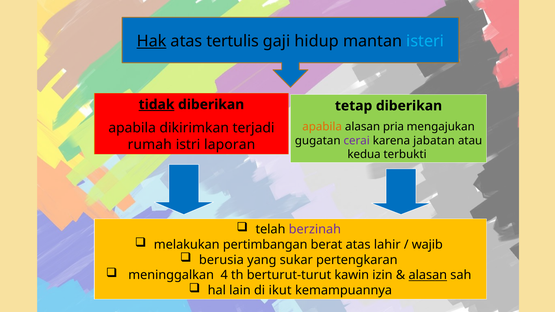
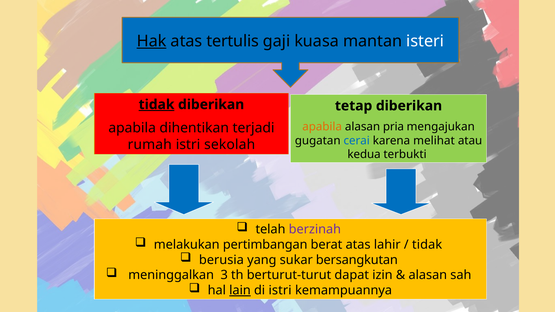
hidup: hidup -> kuasa (317, 41)
isteri colour: light blue -> white (425, 41)
dikirimkan: dikirimkan -> dihentikan (194, 128)
cerai colour: purple -> blue (357, 141)
jabatan: jabatan -> melihat (434, 141)
laporan: laporan -> sekolah (230, 145)
wajib: wajib -> tidak (427, 245)
pertengkaran: pertengkaran -> bersangkutan (357, 260)
4: 4 -> 3 (224, 275)
kawin: kawin -> dapat (352, 275)
alasan underline: present -> none (428, 275)
lain underline: none -> present (240, 291)
di ikut: ikut -> istri (280, 291)
